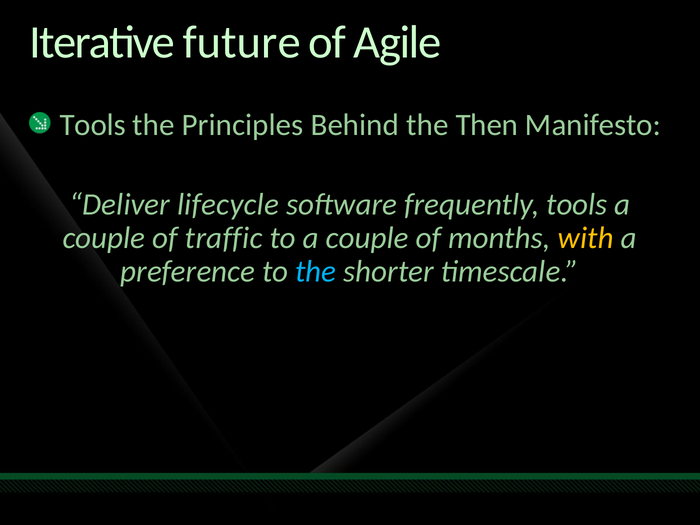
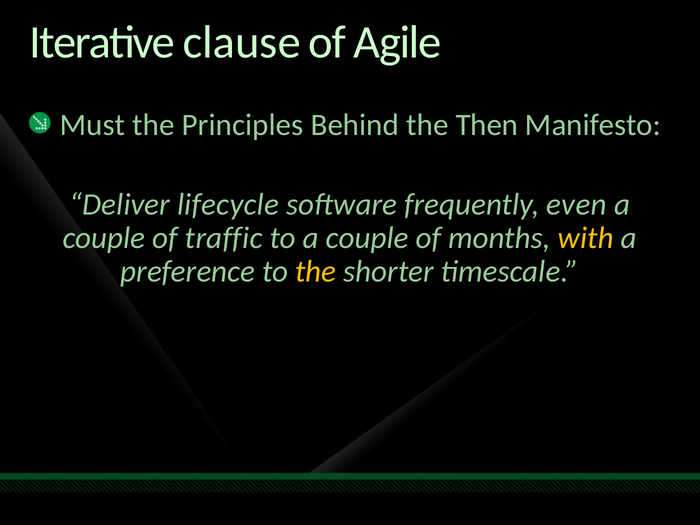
future: future -> clause (242, 43)
Tools: Tools -> Must (92, 125)
frequently tools: tools -> even (577, 204)
the colour: light blue -> yellow (316, 272)
